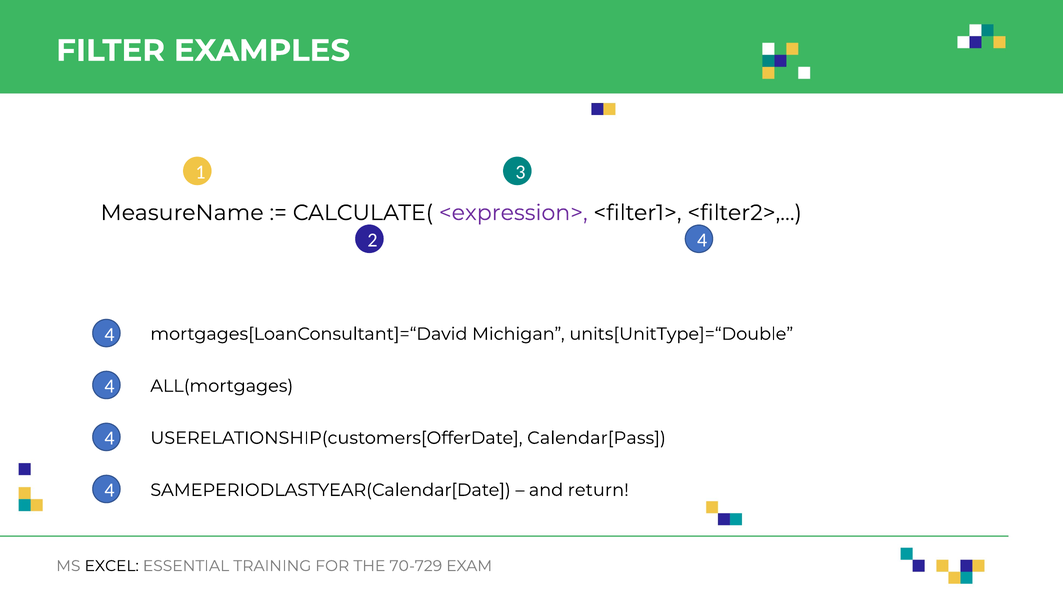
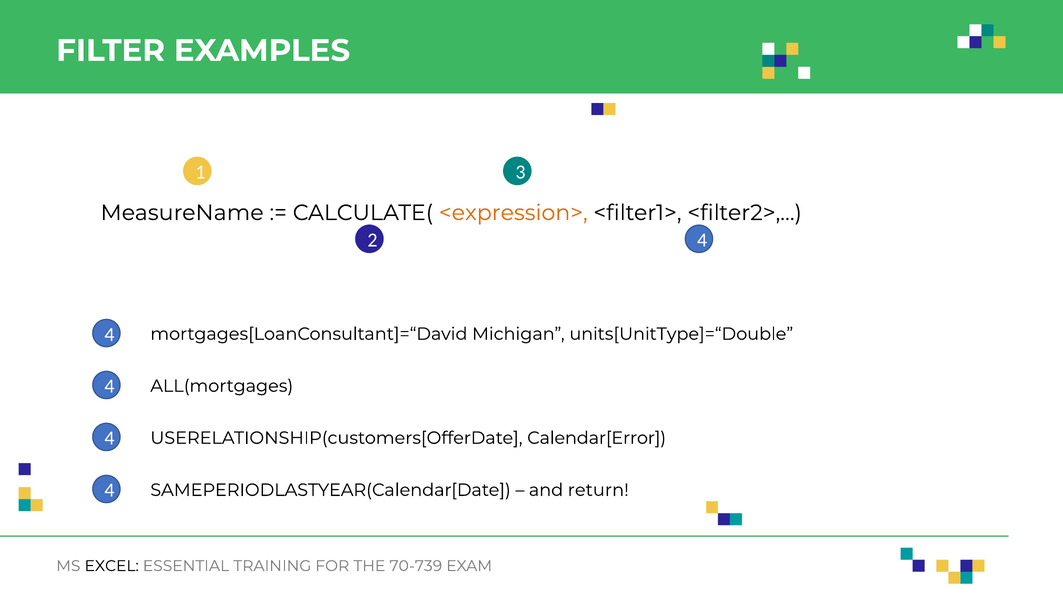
<expression> colour: purple -> orange (513, 213)
Calendar[Pass: Calendar[Pass -> Calendar[Error (597, 438)
70-729: 70-729 -> 70-739 (416, 566)
